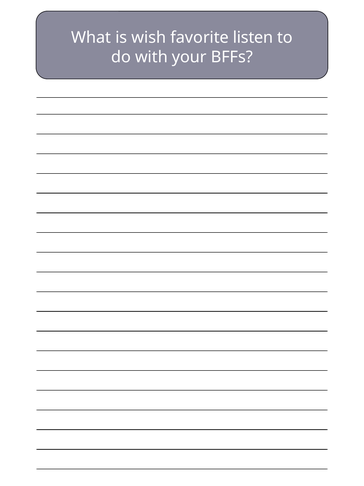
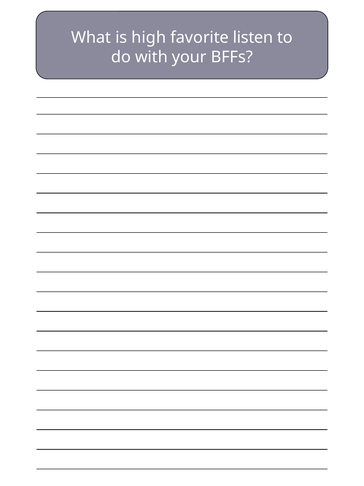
wish: wish -> high (149, 37)
